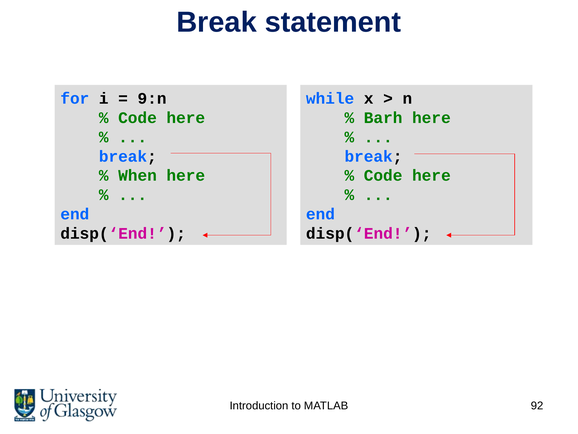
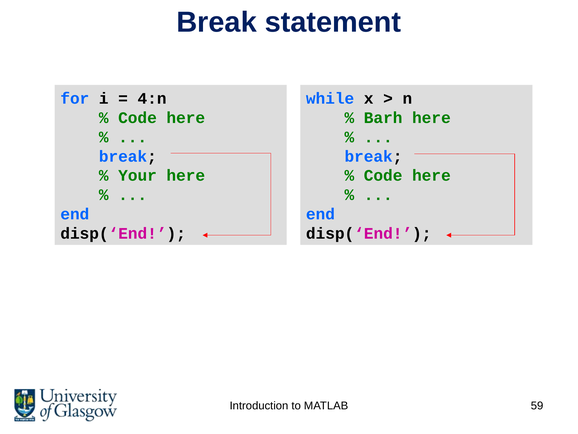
9:n: 9:n -> 4:n (152, 98)
When: When -> Your (137, 175)
92: 92 -> 59 (537, 405)
